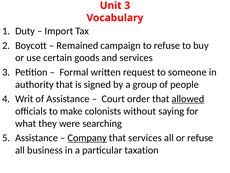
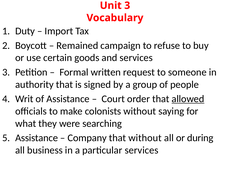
Company underline: present -> none (87, 137)
that services: services -> without (145, 137)
or refuse: refuse -> during (200, 137)
particular taxation: taxation -> services (142, 150)
